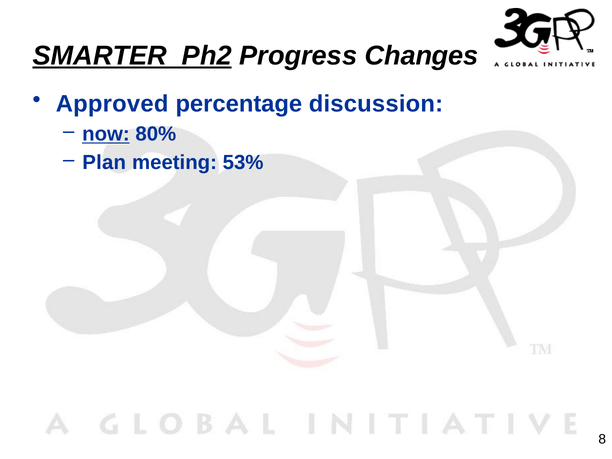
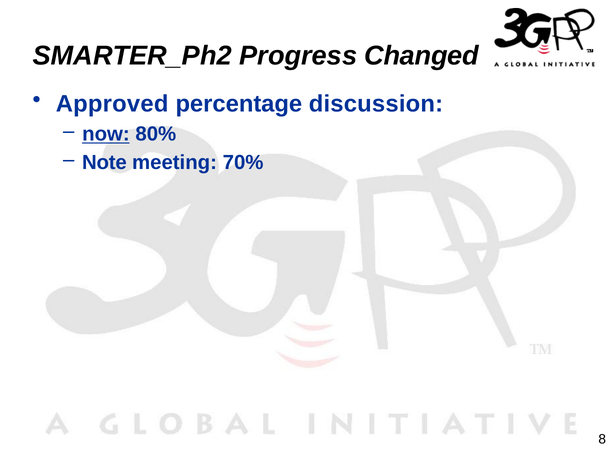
SMARTER_Ph2 underline: present -> none (132, 56)
Changes: Changes -> Changed (422, 56)
Plan: Plan -> Note (104, 163)
53%: 53% -> 70% (243, 163)
